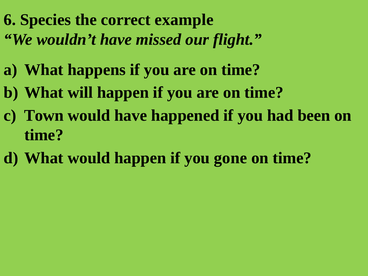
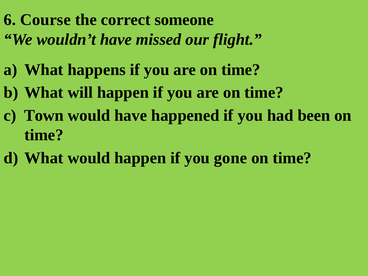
Species: Species -> Course (45, 20)
example: example -> someone (184, 20)
